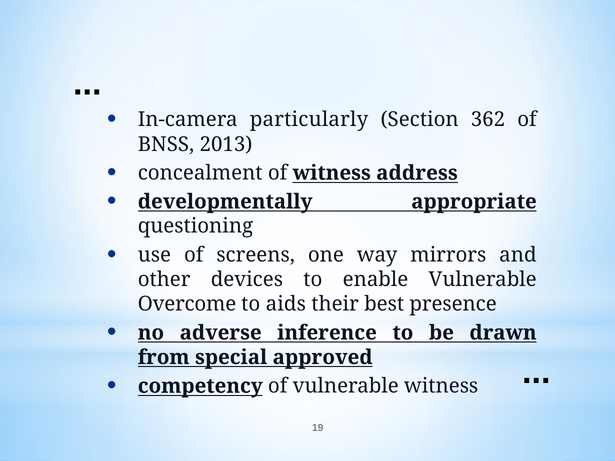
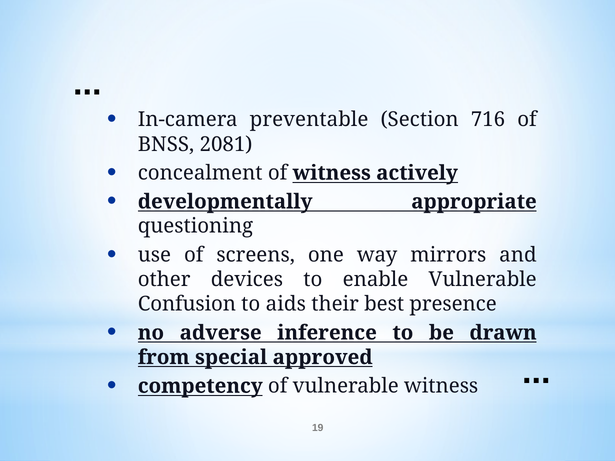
particularly: particularly -> preventable (309, 120)
362: 362 -> 716 (488, 120)
2013: 2013 -> 2081 (226, 144)
address: address -> actively (417, 173)
Overcome: Overcome -> Confusion (187, 304)
